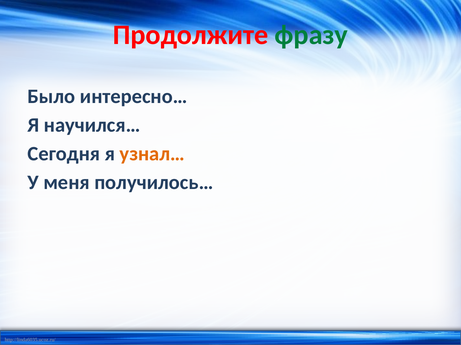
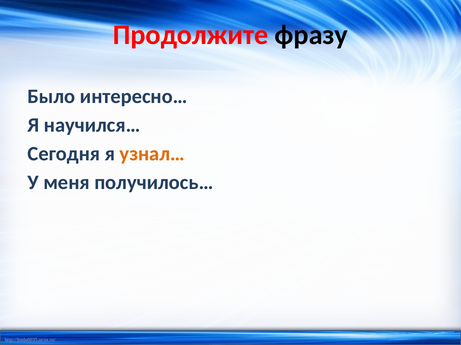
фразу colour: green -> black (311, 35)
